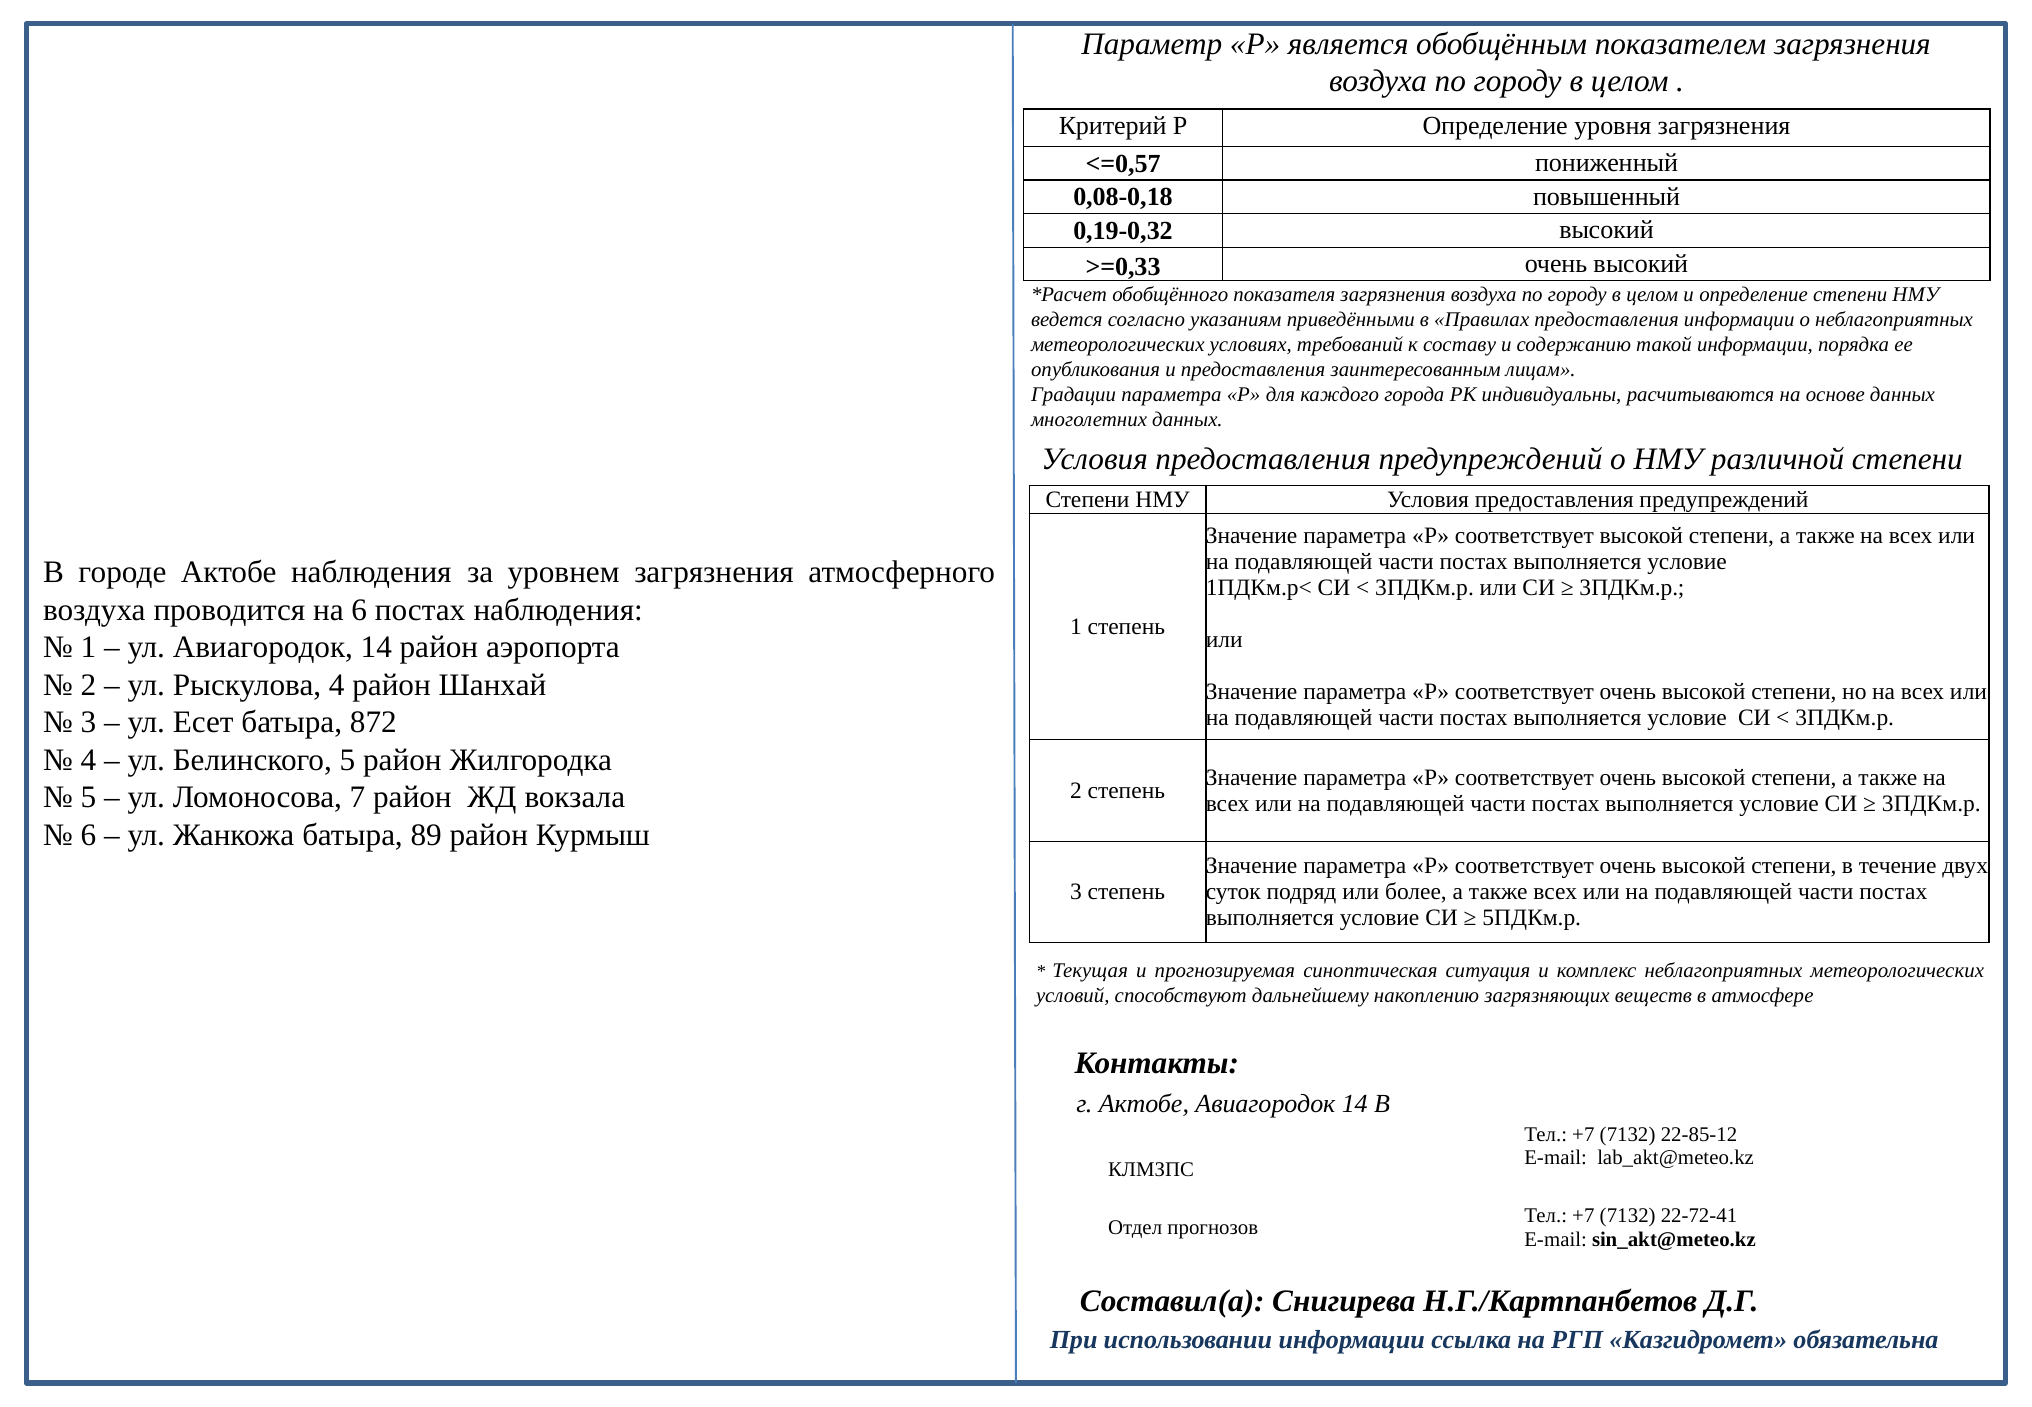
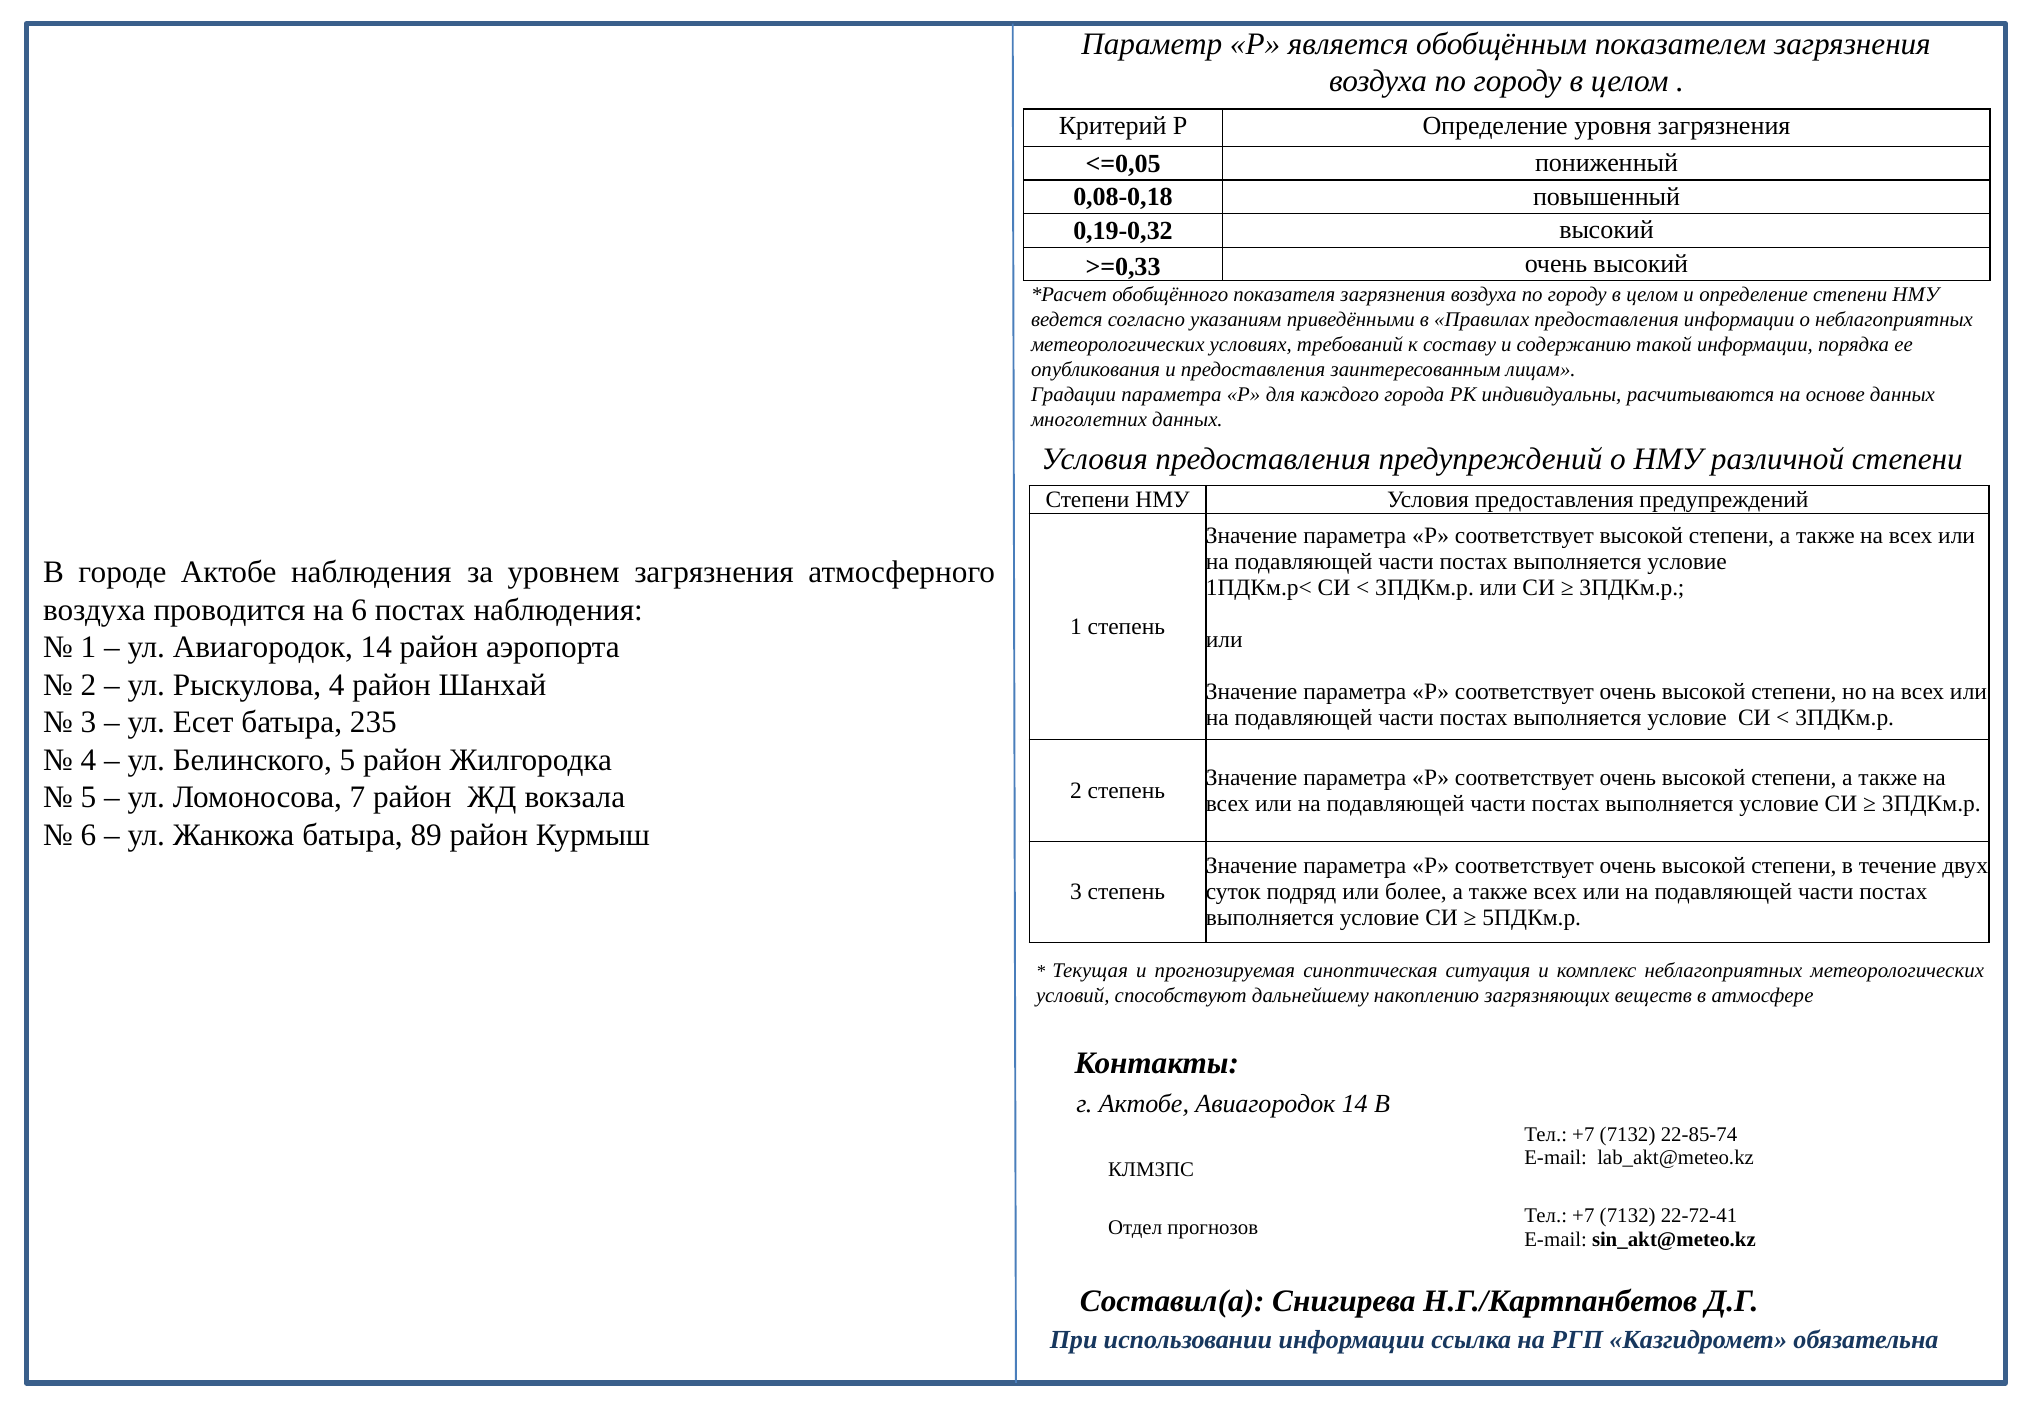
<=0,57: <=0,57 -> <=0,05 (1123, 163)
872: 872 -> 235 (373, 722)
22-85-12: 22-85-12 -> 22-85-74 (1699, 1135)
